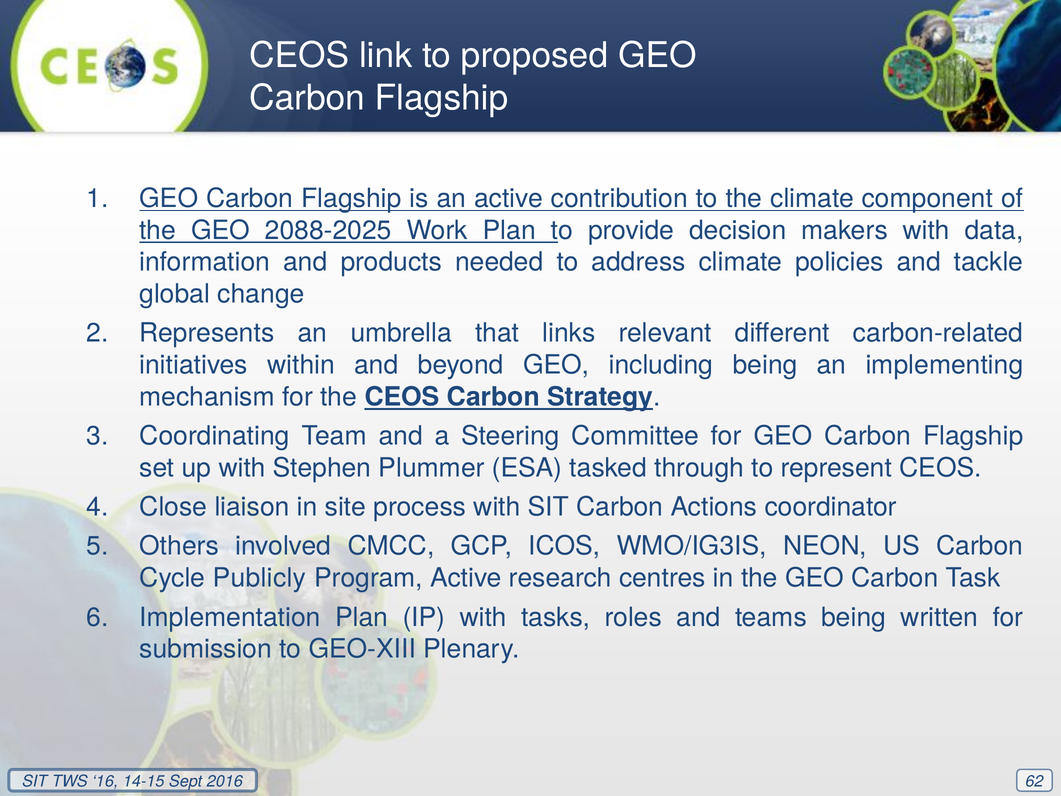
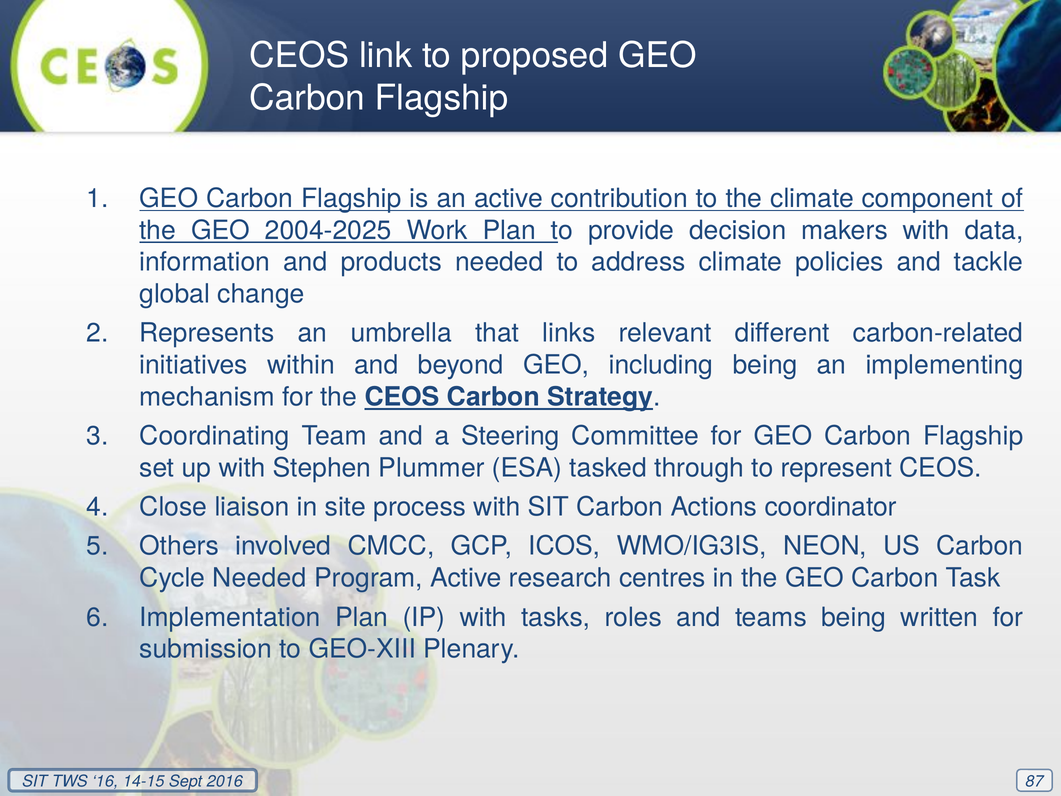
2088-2025: 2088-2025 -> 2004-2025 (328, 230)
Cycle Publicly: Publicly -> Needed (259, 578)
62: 62 -> 87 (1034, 781)
